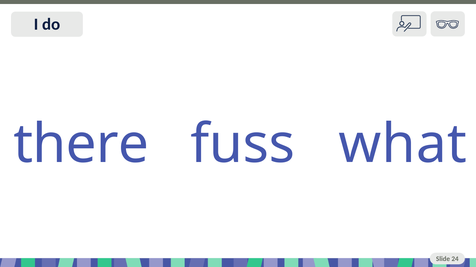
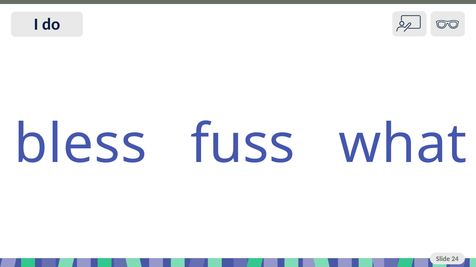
there: there -> bless (81, 145)
